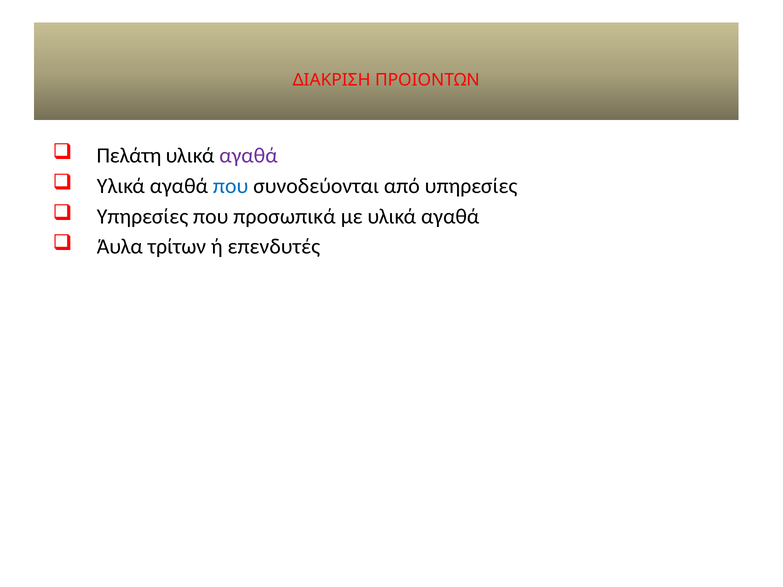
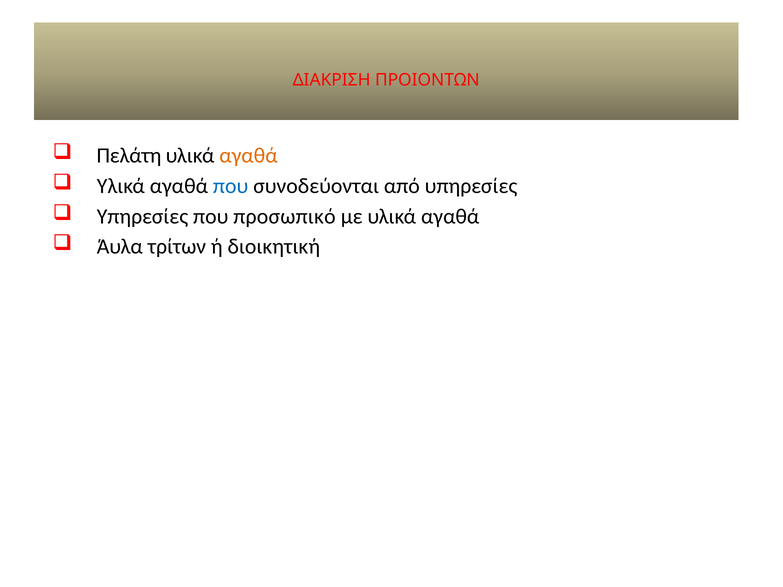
αγαθά colour: purple -> orange (248, 156)
προσωπικά: προσωπικά -> προσωπικό (284, 216)
επενδυτές: επενδυτές -> διοικητική (274, 247)
